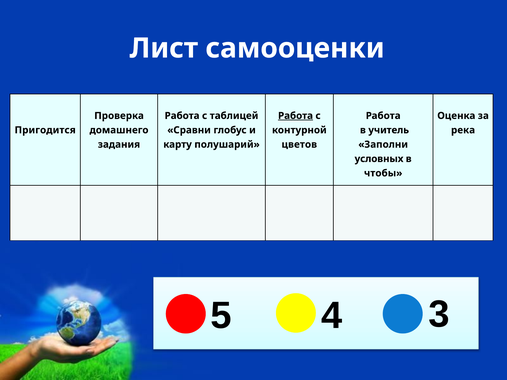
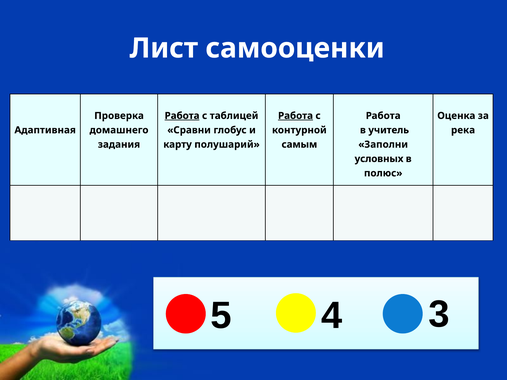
Работа underline: none -> present (182, 116)
Пригодится: Пригодится -> Адаптивная (45, 130)
цветов: цветов -> самым (299, 145)
чтобы: чтобы -> полюс (383, 173)
